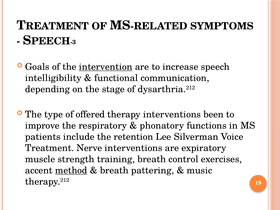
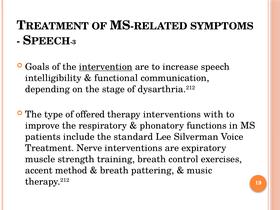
been: been -> with (213, 114)
retention: retention -> standard (133, 137)
method underline: present -> none (71, 170)
